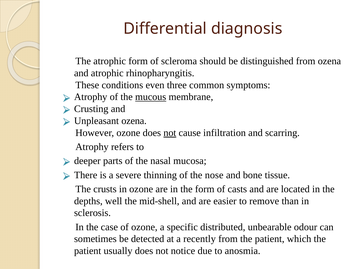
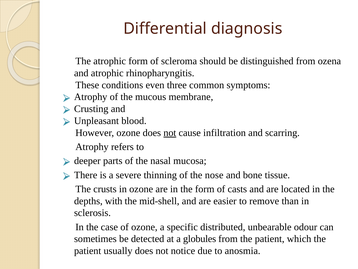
mucous underline: present -> none (151, 97)
Unpleasant ozena: ozena -> blood (134, 121)
well: well -> with (114, 201)
recently: recently -> globules (200, 239)
